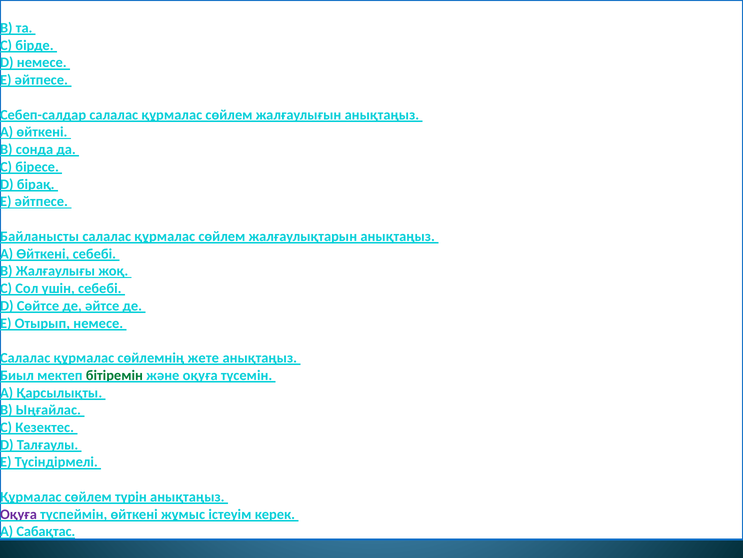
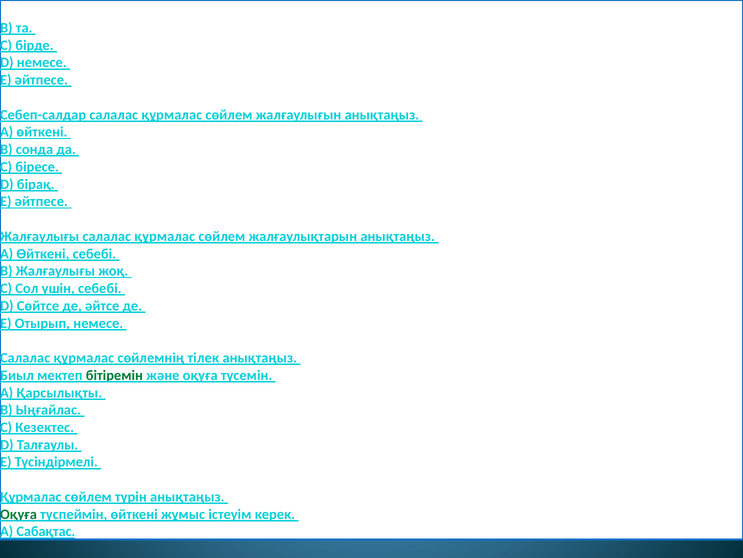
Байланысты: Байланысты -> Жалғаулығы (40, 236)
жете: жете -> тілек (203, 358)
Оқуға colour: purple -> green (18, 514)
